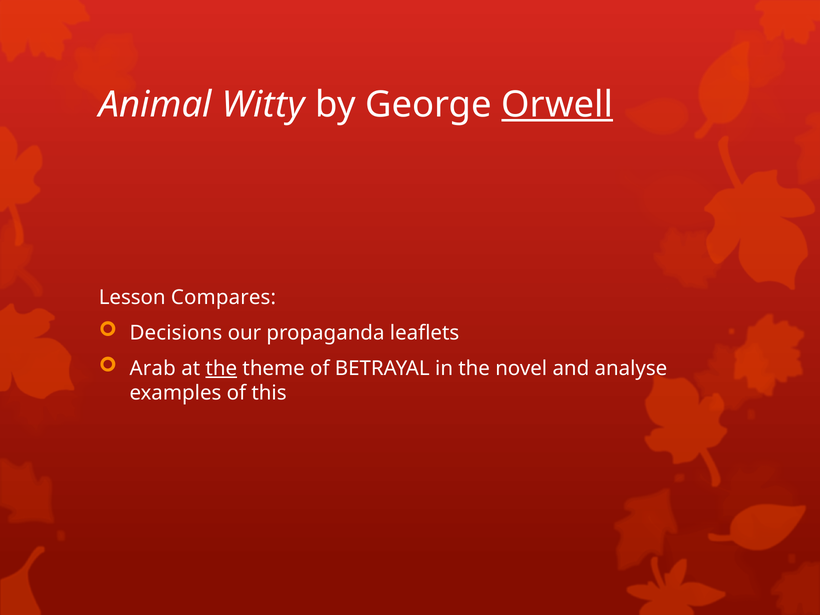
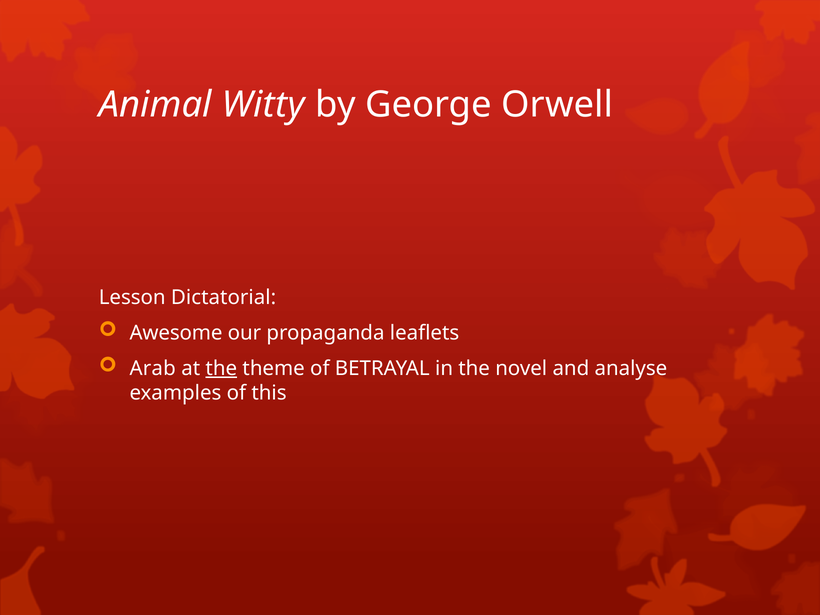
Orwell underline: present -> none (557, 105)
Compares: Compares -> Dictatorial (224, 297)
Decisions: Decisions -> Awesome (176, 333)
